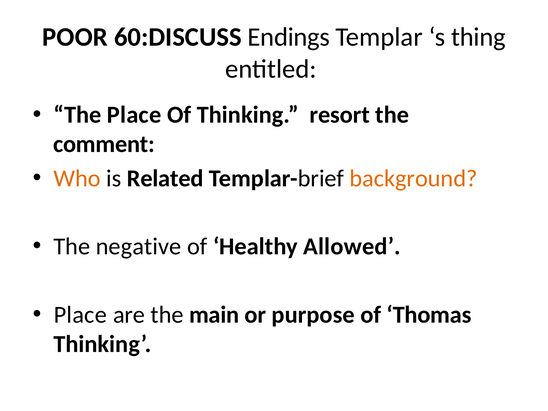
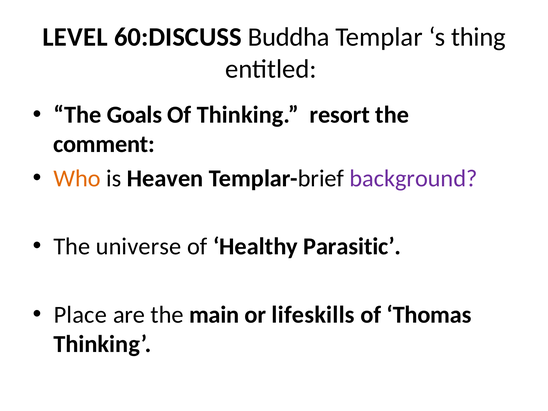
POOR: POOR -> LEVEL (75, 37)
Endings: Endings -> Buddha (289, 37)
The Place: Place -> Goals (134, 115)
Related: Related -> Heaven (165, 178)
background colour: orange -> purple (413, 178)
negative: negative -> universe (139, 247)
Allowed: Allowed -> Parasitic (352, 247)
purpose: purpose -> lifeskills (313, 315)
